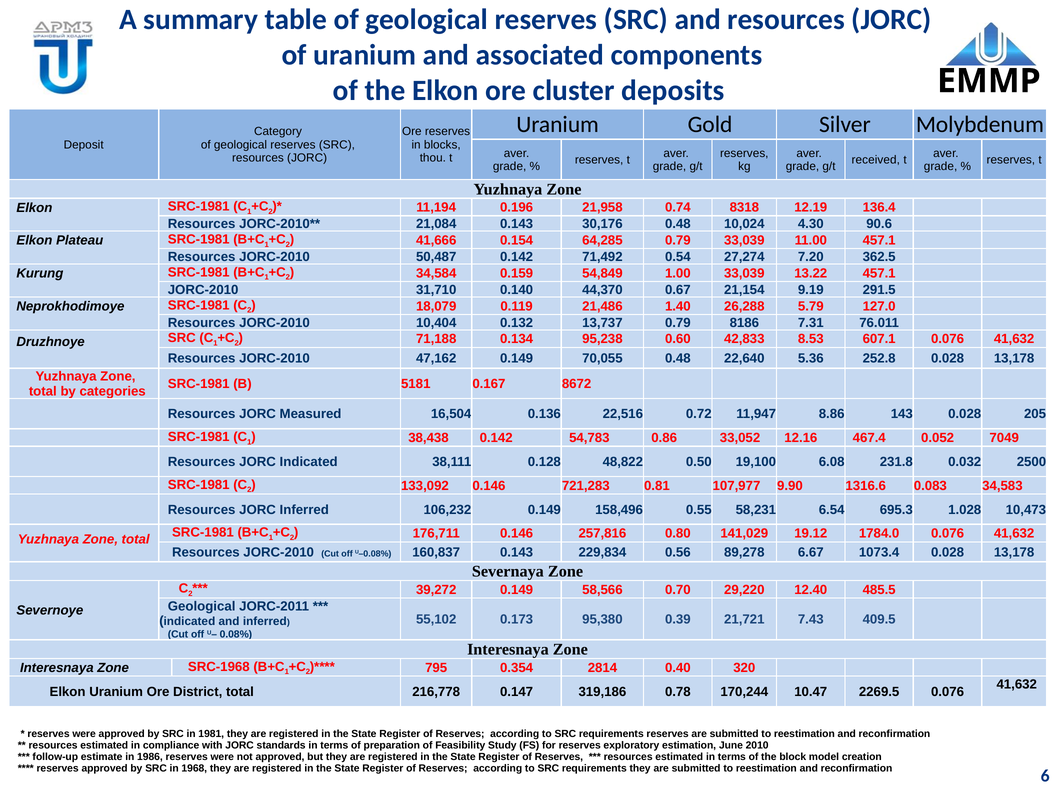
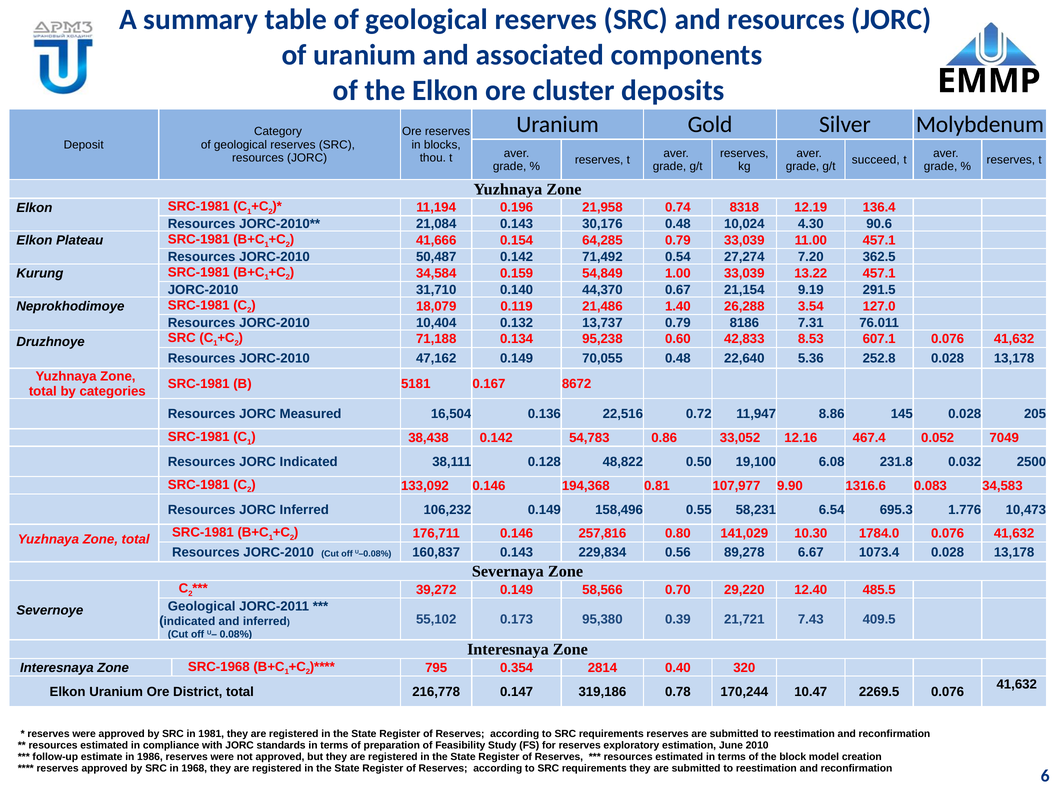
received: received -> succeed (876, 160)
5.79: 5.79 -> 3.54 (811, 306)
143: 143 -> 145 (902, 414)
721,283: 721,283 -> 194,368 (586, 486)
1.028: 1.028 -> 1.776 (965, 510)
19.12: 19.12 -> 10.30 (811, 534)
